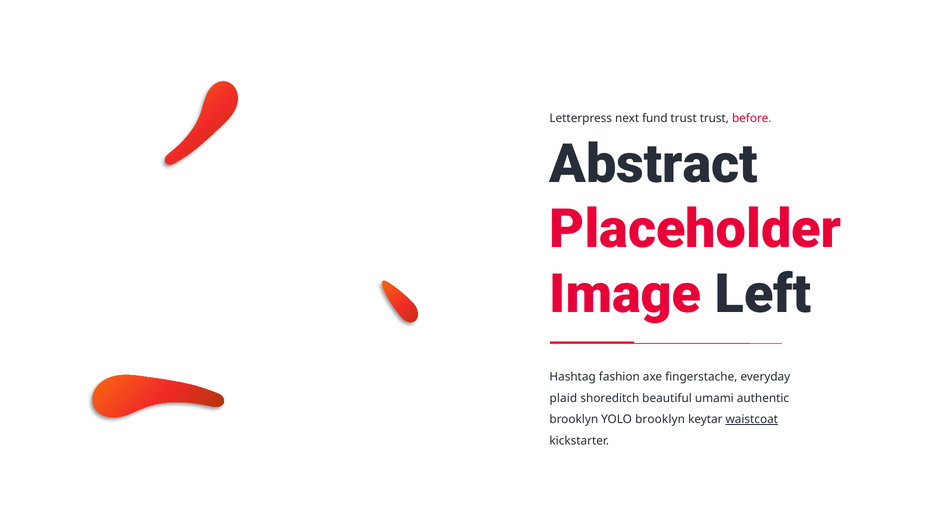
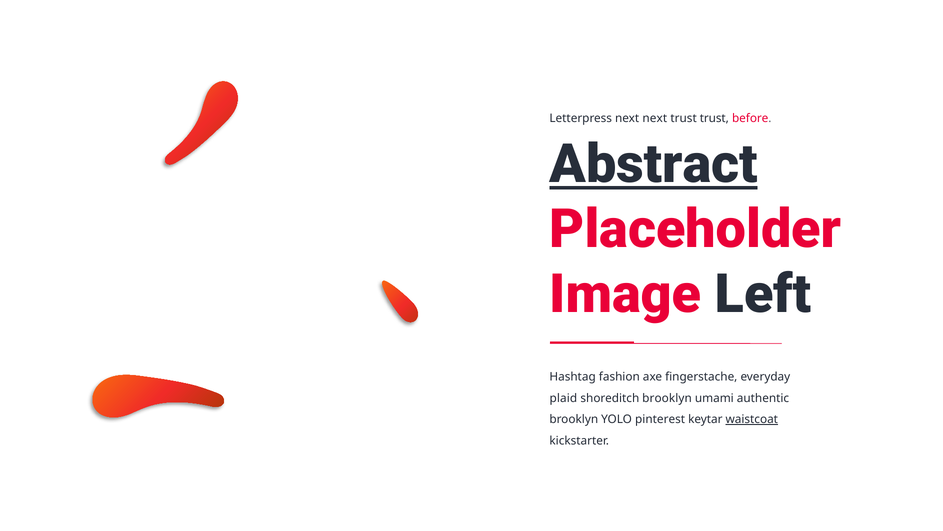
next fund: fund -> next (655, 118)
Abstract underline: none -> present (654, 164)
shoreditch beautiful: beautiful -> brooklyn (667, 398)
YOLO brooklyn: brooklyn -> pinterest (660, 419)
